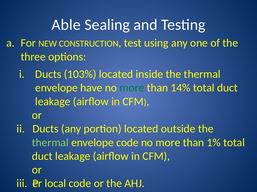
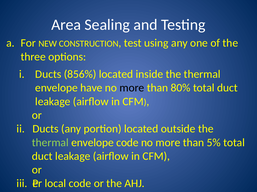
Able: Able -> Area (66, 25)
103%: 103% -> 856% (80, 74)
more colour: green -> black (132, 88)
14%: 14% -> 80% (181, 88)
1%: 1% -> 5% (214, 143)
